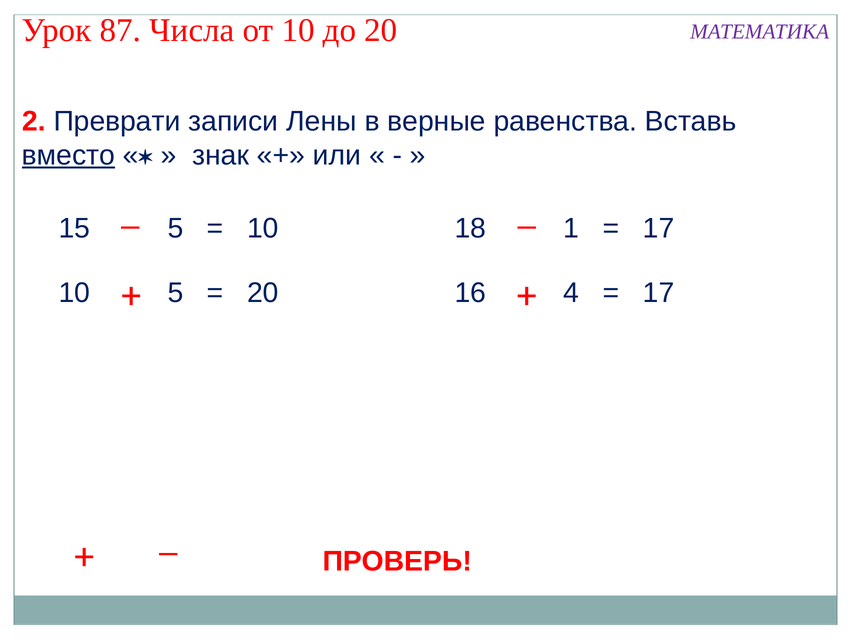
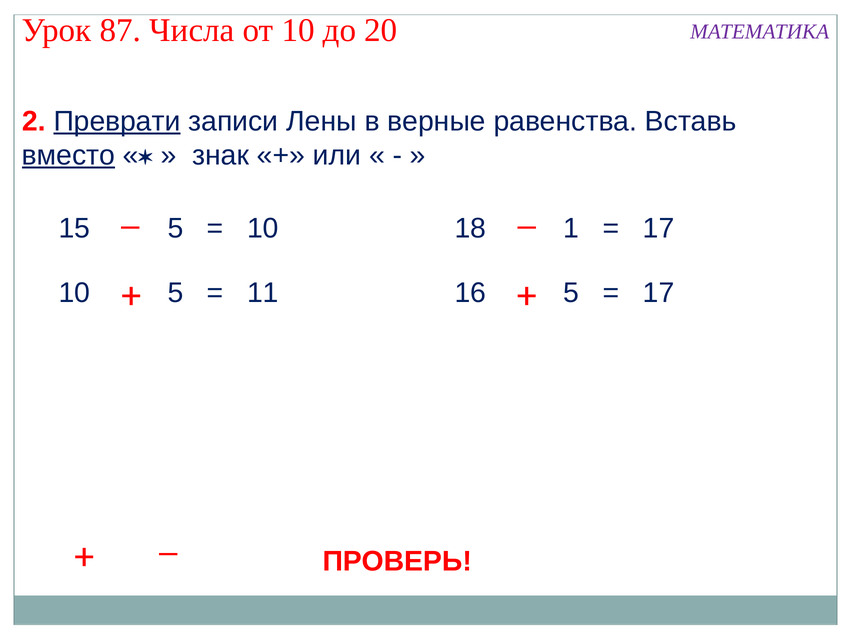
Преврати underline: none -> present (117, 121)
20: 20 -> 11 (263, 293)
4: 4 -> 5 (571, 293)
